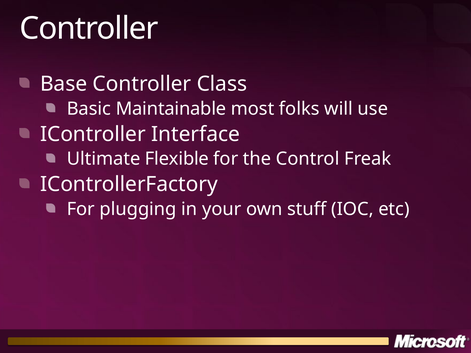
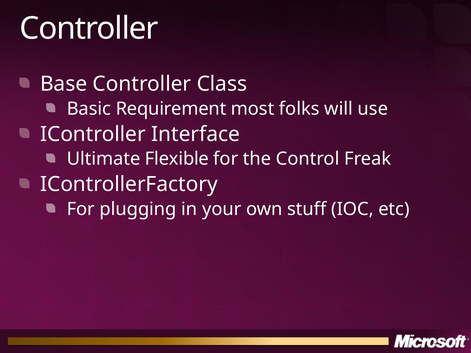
Maintainable: Maintainable -> Requirement (171, 109)
